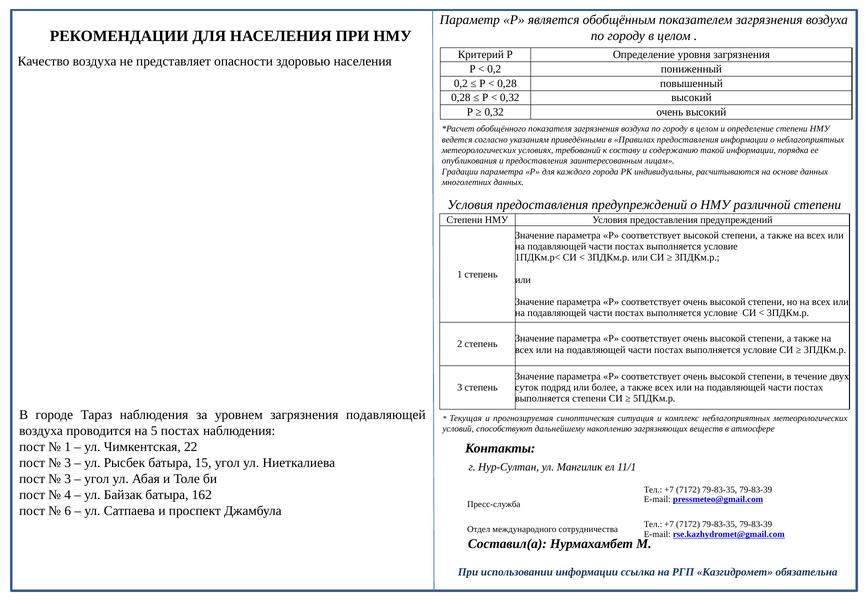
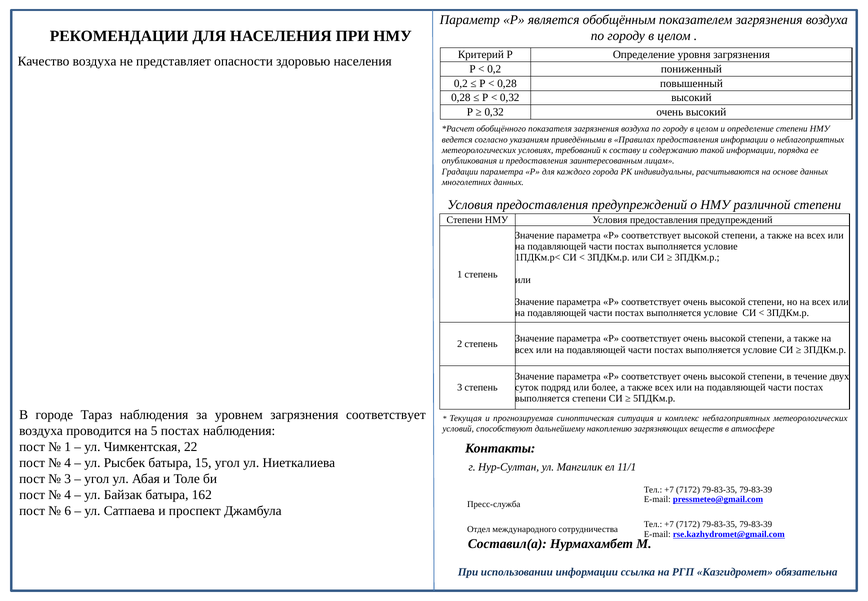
загрязнения подавляющей: подавляющей -> соответствует (386, 415)
3: 3 -> 4 (68, 463)
